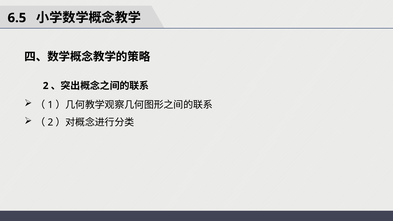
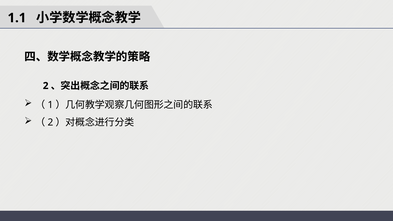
6.5: 6.5 -> 1.1 (17, 18)
